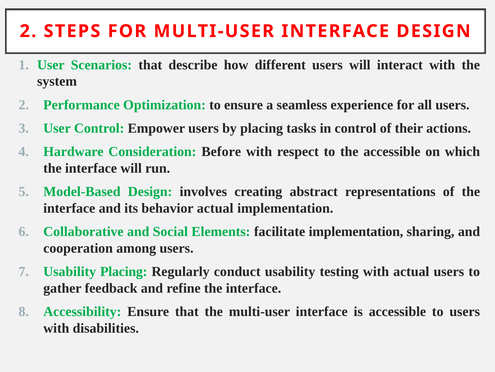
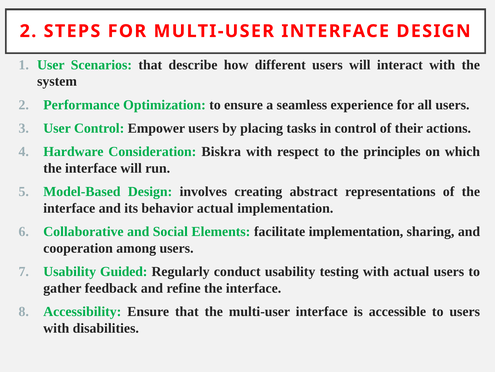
Before: Before -> Biskra (221, 151)
the accessible: accessible -> principles (392, 151)
Usability Placing: Placing -> Guided (124, 271)
